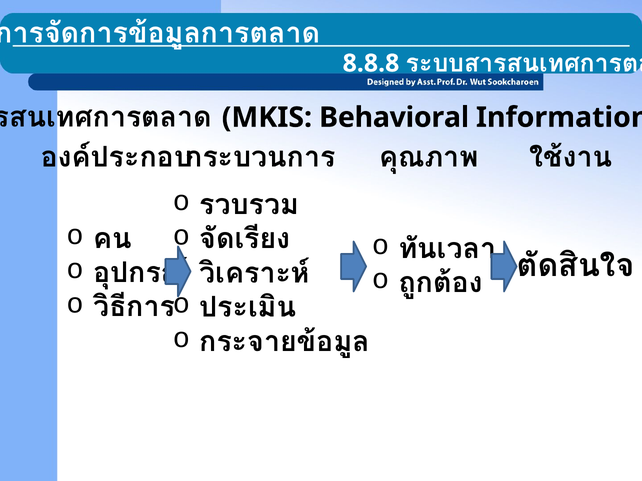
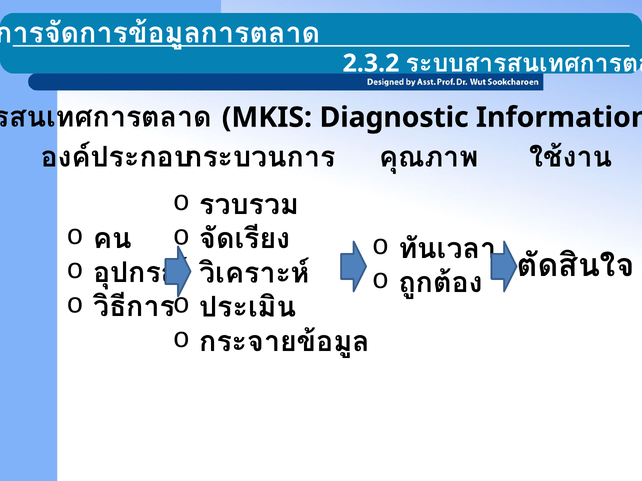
8.8.8: 8.8.8 -> 2.3.2 (371, 63)
Behavioral: Behavioral -> Diagnostic (394, 118)
